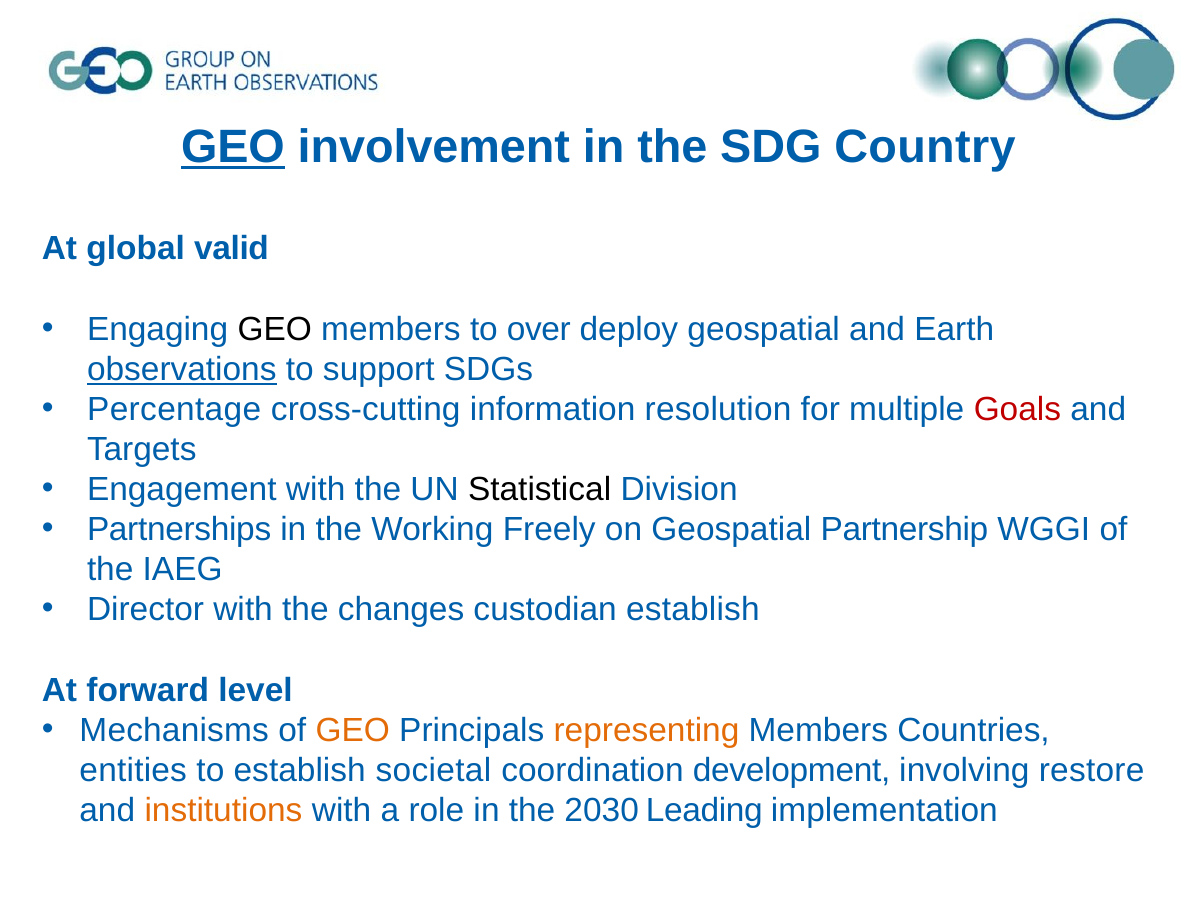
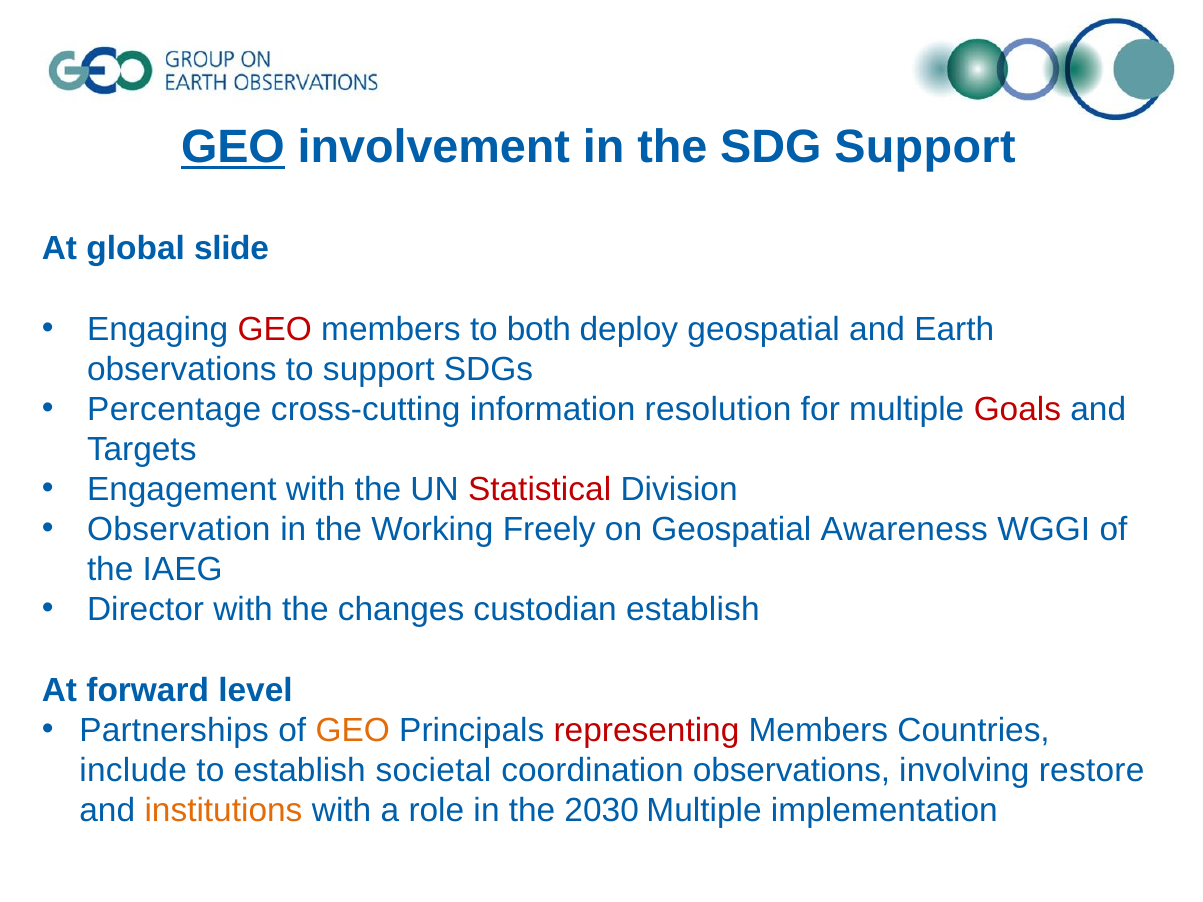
SDG Country: Country -> Support (925, 147)
valid: valid -> slide (231, 249)
GEO colour: black -> red (275, 329)
over: over -> both (539, 329)
observations underline: present -> none (182, 369)
Statistical colour: black -> red (540, 490)
Partnerships: Partnerships -> Observation (179, 530)
Partnership: Partnership -> Awareness (904, 530)
Mechanisms: Mechanisms -> Partnerships (174, 730)
representing colour: orange -> red (646, 730)
entities: entities -> include (133, 770)
coordination development: development -> observations (792, 770)
2030 Leading: Leading -> Multiple (704, 811)
